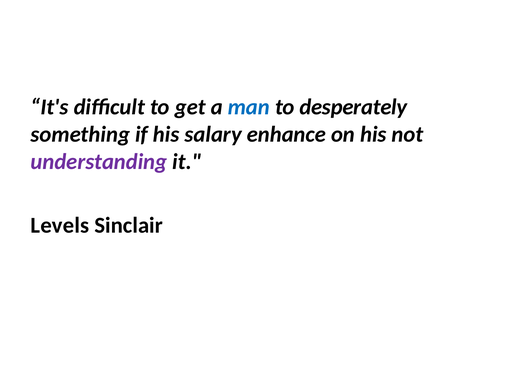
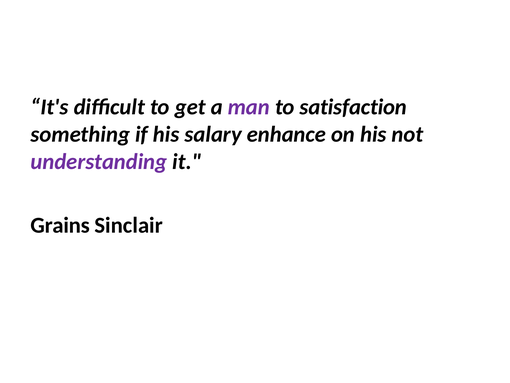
man colour: blue -> purple (249, 107)
desperately: desperately -> satisfaction (353, 107)
Levels: Levels -> Grains (60, 225)
